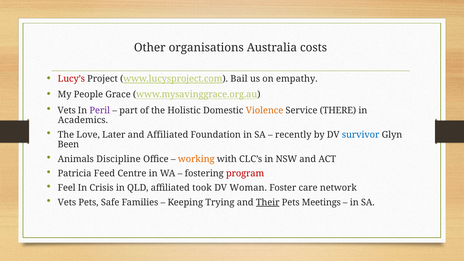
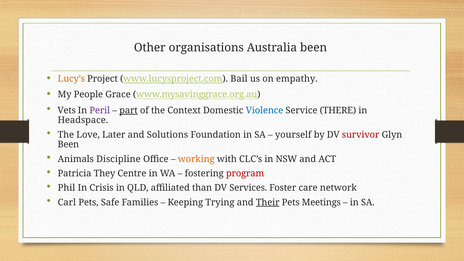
Australia costs: costs -> been (314, 48)
Lucy’s colour: red -> orange (71, 79)
part underline: none -> present (129, 110)
Holistic: Holistic -> Context (184, 110)
Violence colour: orange -> blue (265, 110)
Academics: Academics -> Headspace (83, 120)
and Affiliated: Affiliated -> Solutions (167, 135)
recently: recently -> yourself (293, 135)
survivor colour: blue -> red (361, 135)
Feed: Feed -> They (104, 173)
Feel: Feel -> Phil (67, 188)
took: took -> than (202, 188)
Woman: Woman -> Services (248, 188)
Vets: Vets -> Carl (67, 202)
